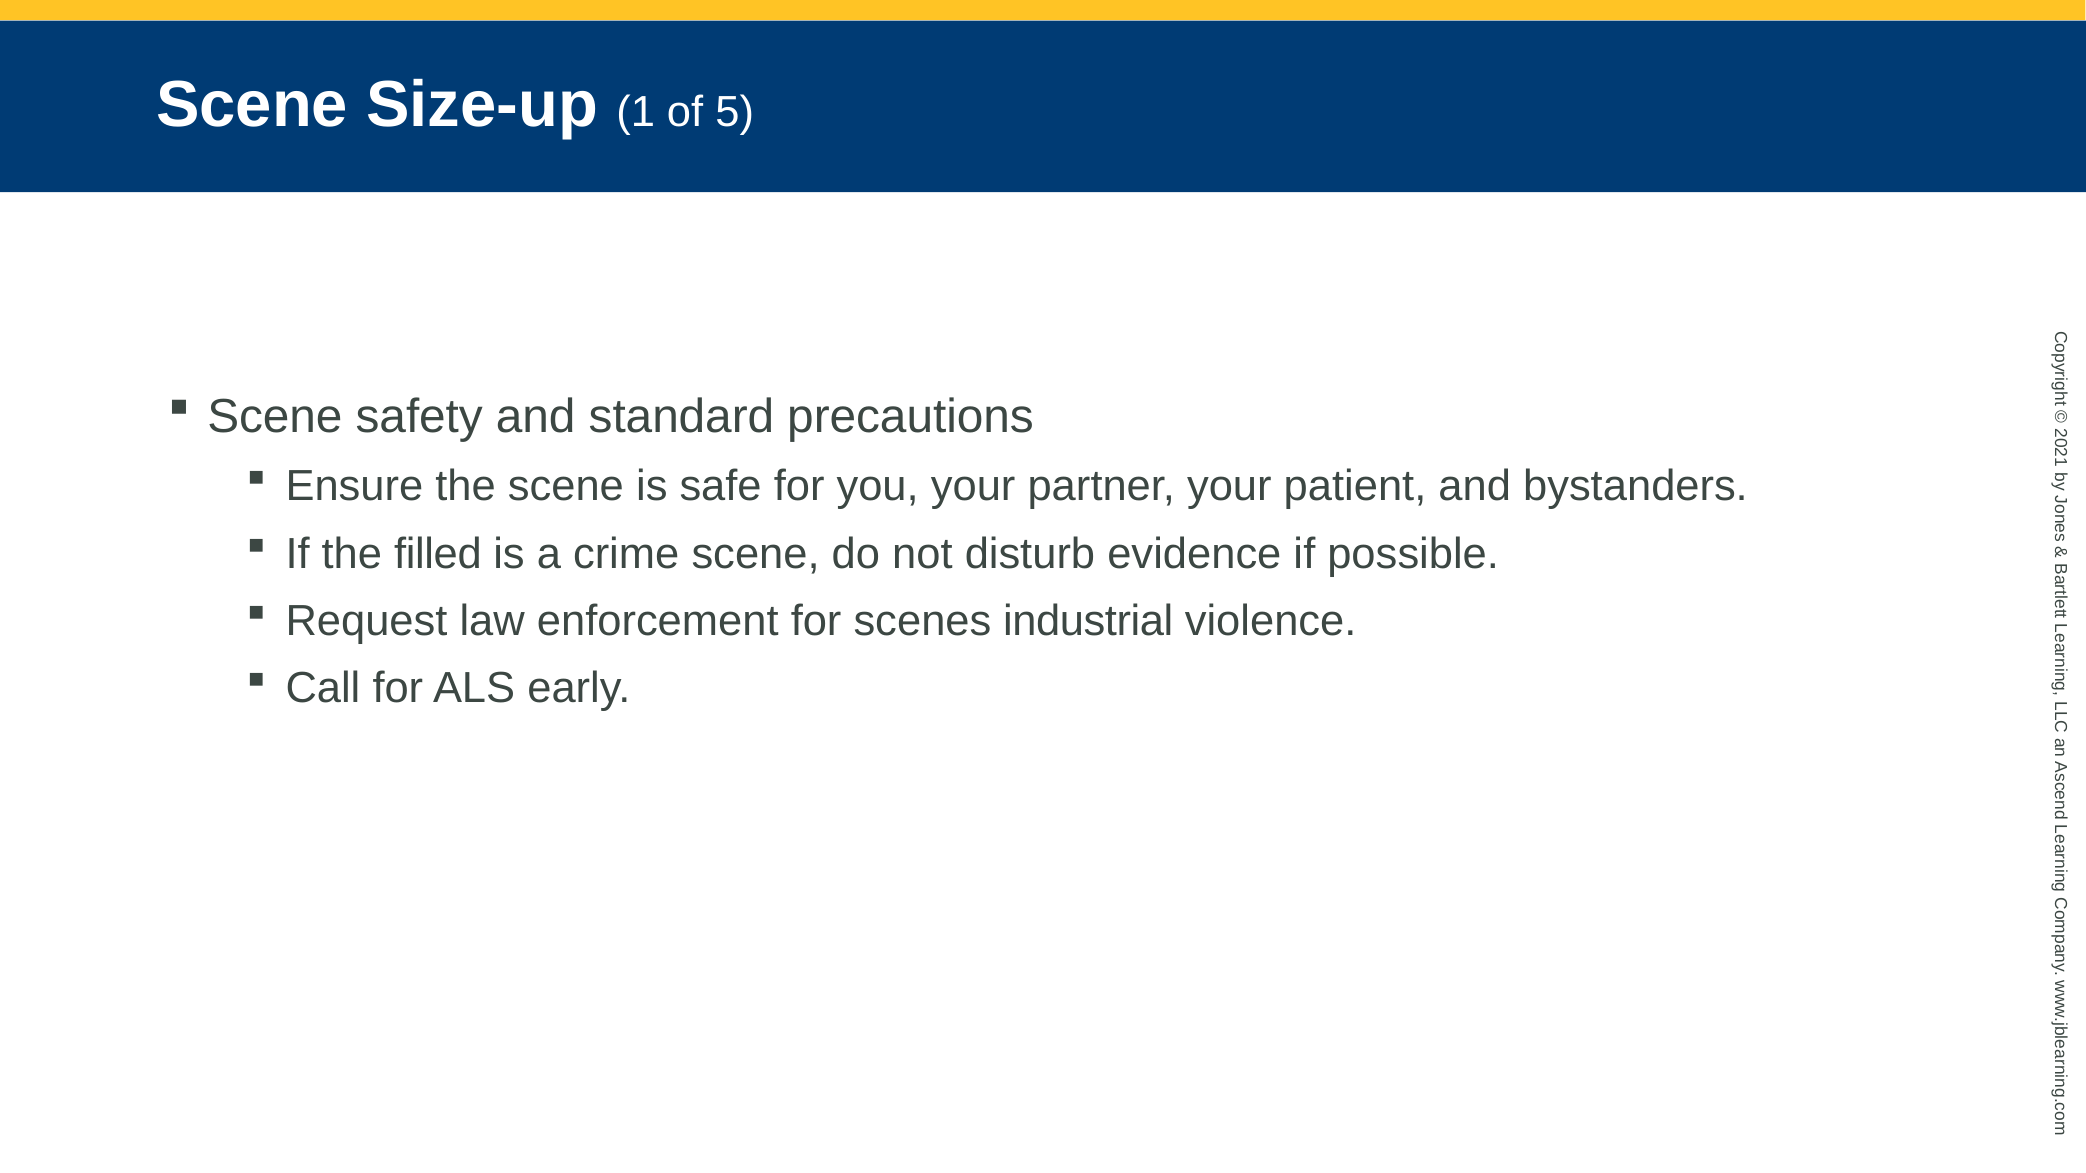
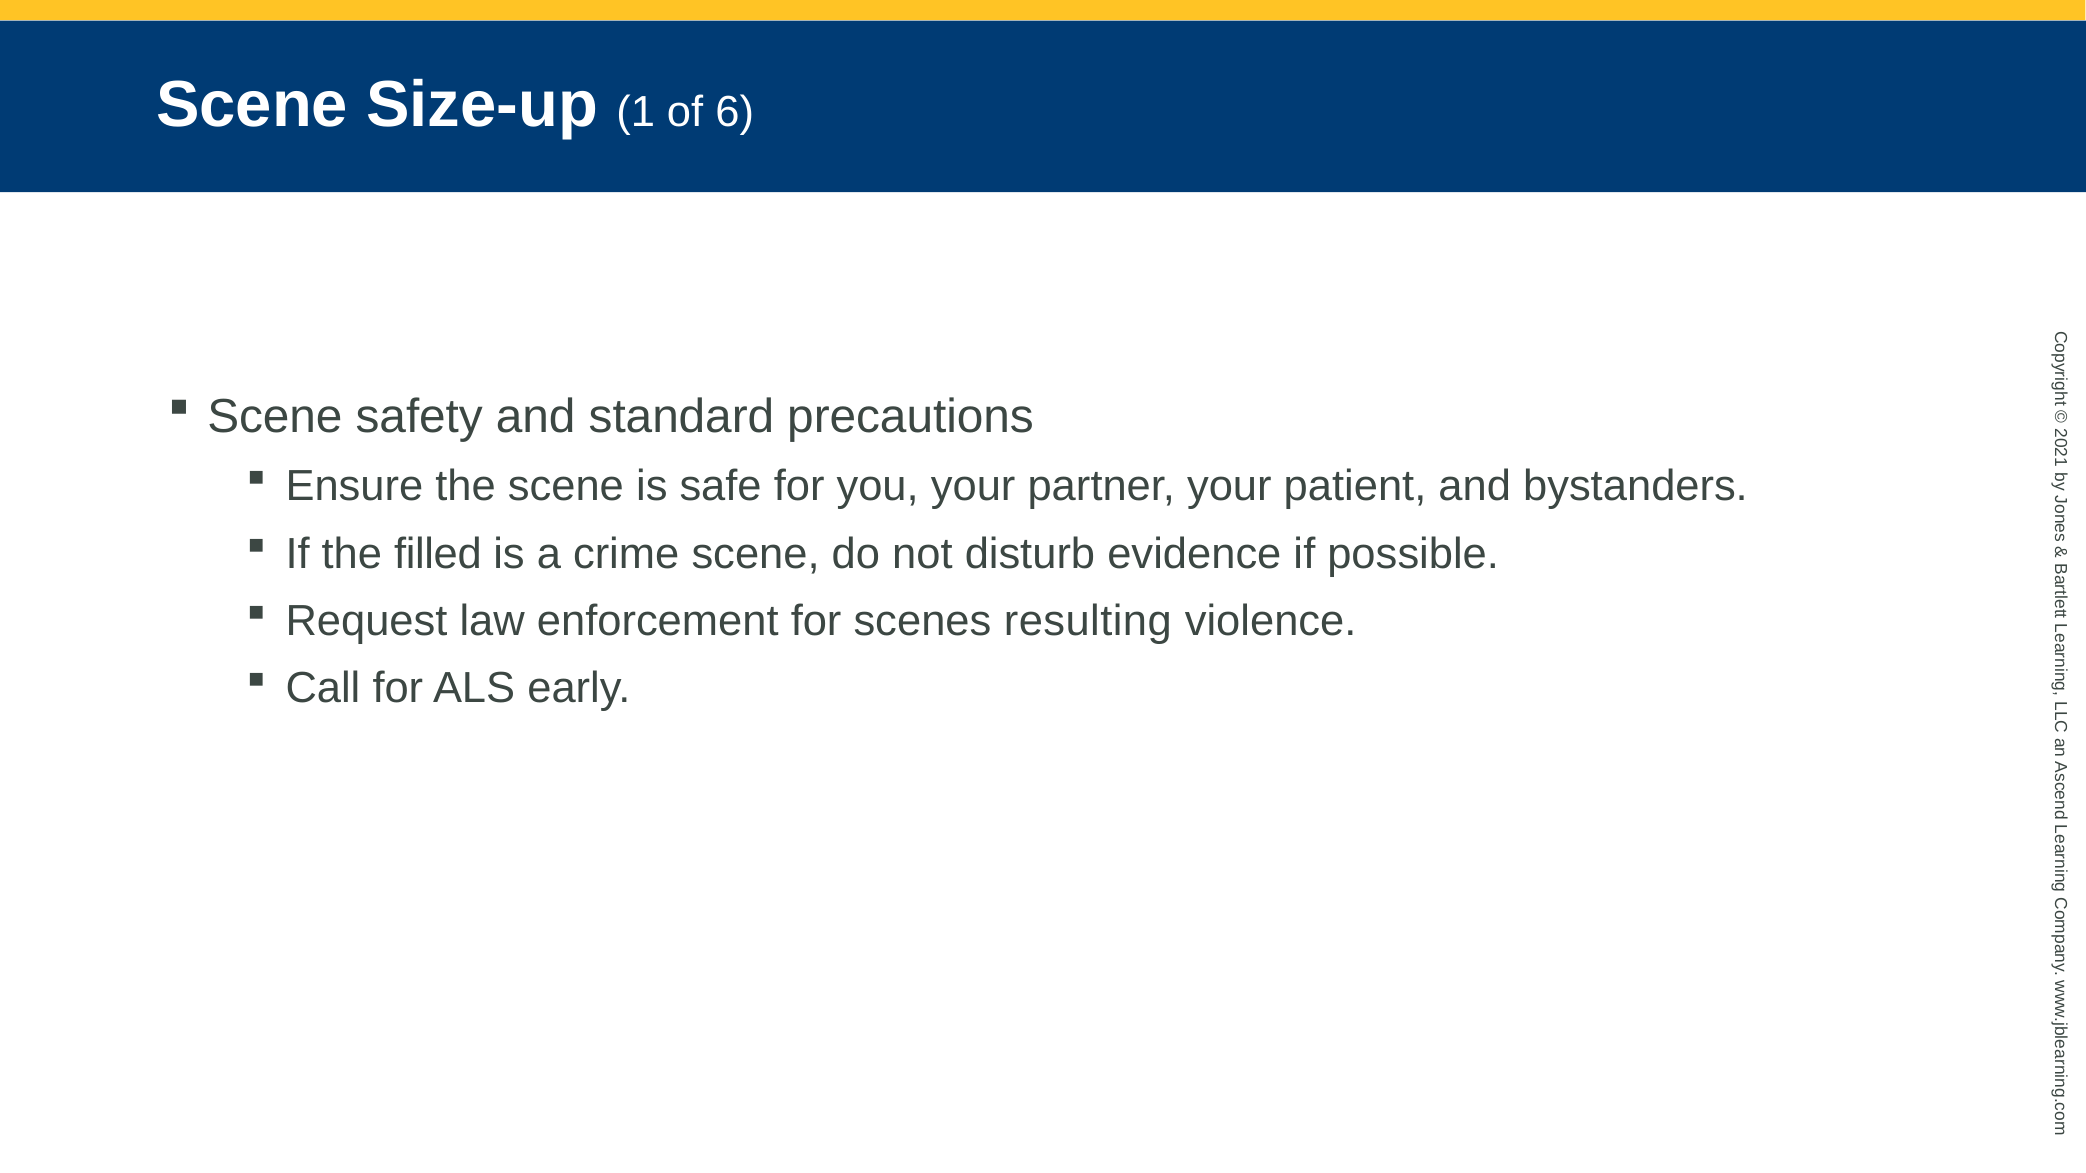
5: 5 -> 6 (735, 112)
industrial: industrial -> resulting (1088, 621)
